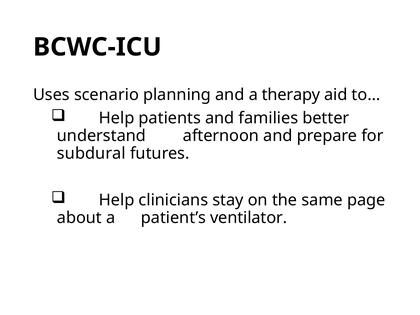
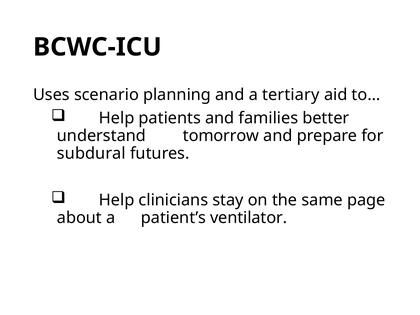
therapy: therapy -> tertiary (291, 95)
afternoon: afternoon -> tomorrow (221, 136)
